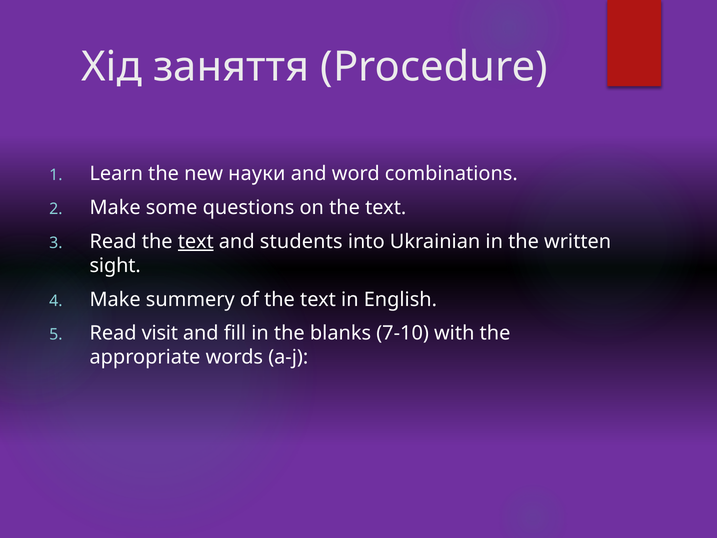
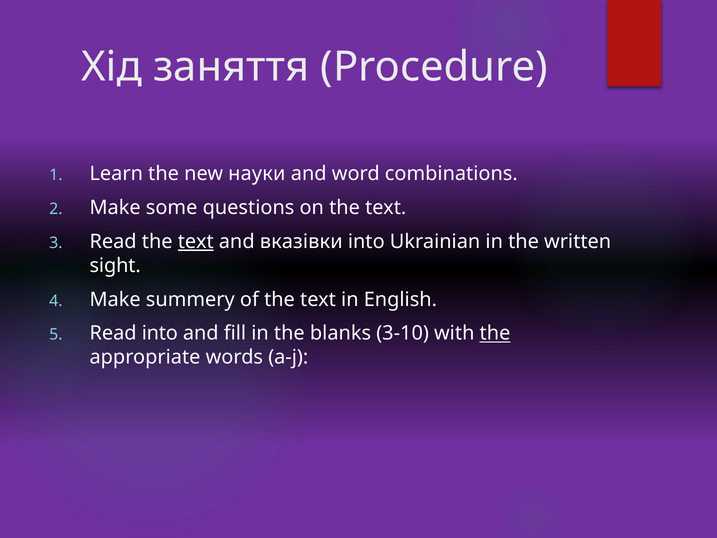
students: students -> вказівки (301, 242)
Read visit: visit -> into (160, 333)
7-10: 7-10 -> 3-10 (403, 333)
the underline: none -> present (495, 333)
